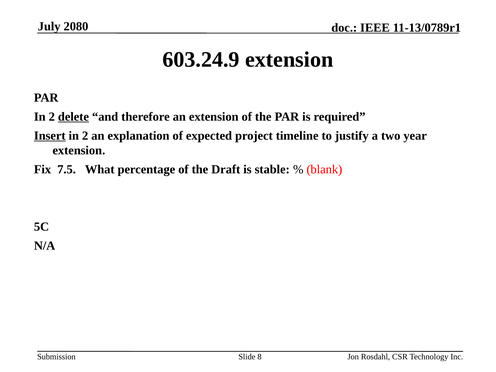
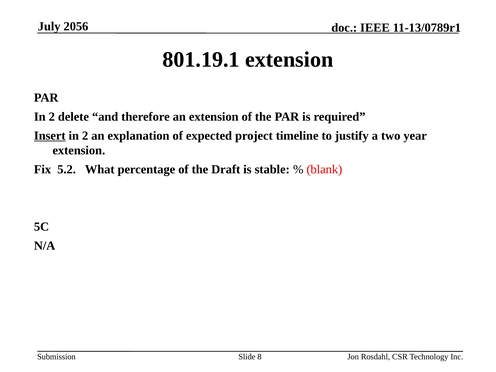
2080: 2080 -> 2056 (76, 26)
603.24.9: 603.24.9 -> 801.19.1 (201, 59)
delete underline: present -> none (73, 117)
7.5: 7.5 -> 5.2 (67, 170)
